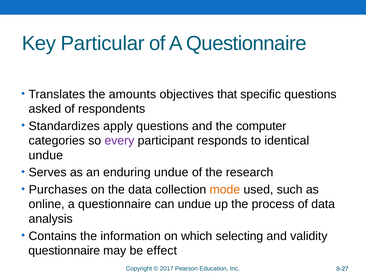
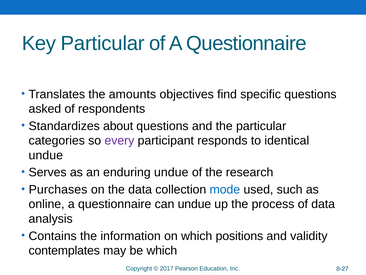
that: that -> find (227, 94)
apply: apply -> about (118, 126)
the computer: computer -> particular (261, 126)
mode colour: orange -> blue (225, 189)
selecting: selecting -> positions (239, 236)
questionnaire: questionnaire -> contemplates (64, 250)
be effect: effect -> which (162, 250)
